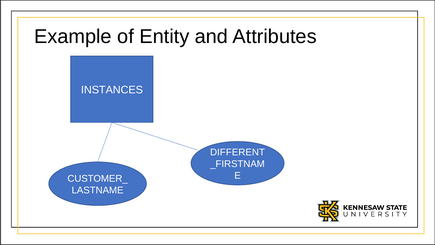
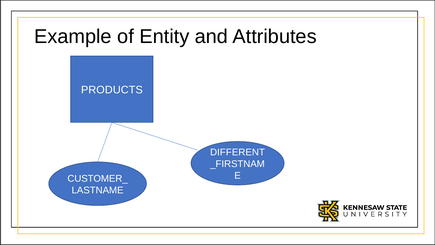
INSTANCES: INSTANCES -> PRODUCTS (112, 90)
